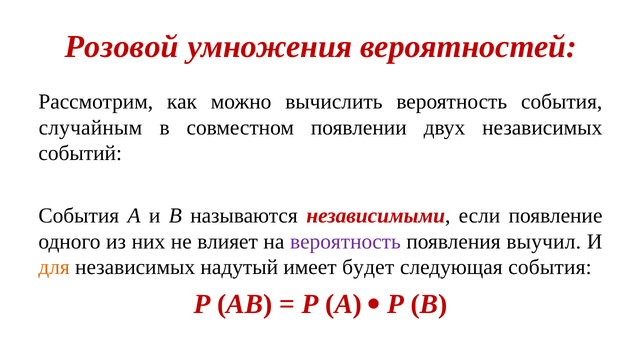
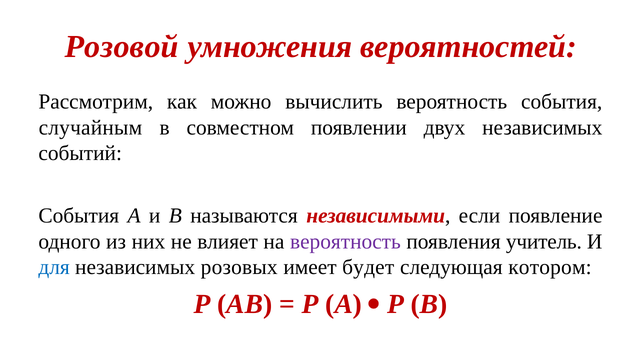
выучил: выучил -> учитель (544, 241)
для colour: orange -> blue (54, 267)
надутый: надутый -> розовых (239, 267)
следующая события: события -> котором (550, 267)
